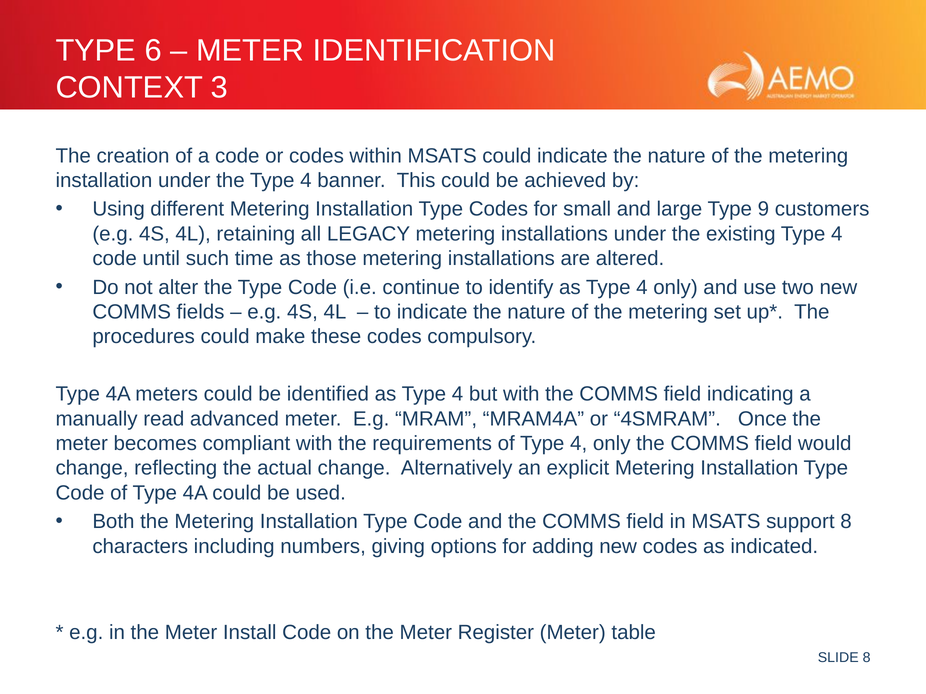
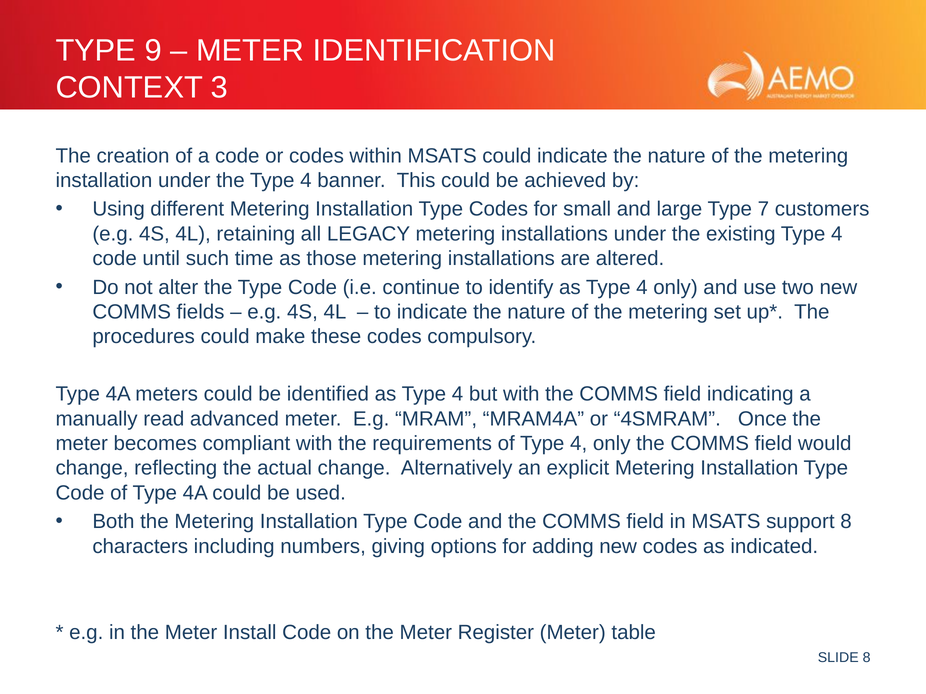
6: 6 -> 9 (153, 50)
9: 9 -> 7 (763, 209)
